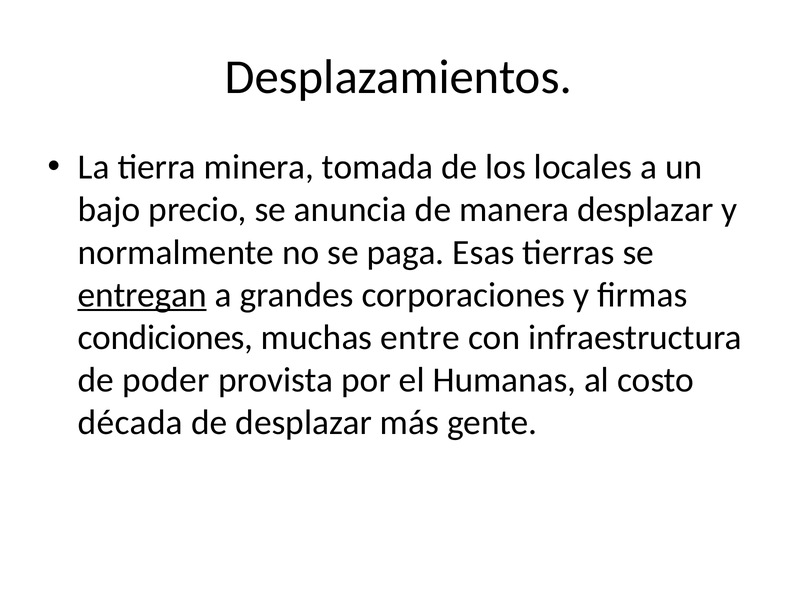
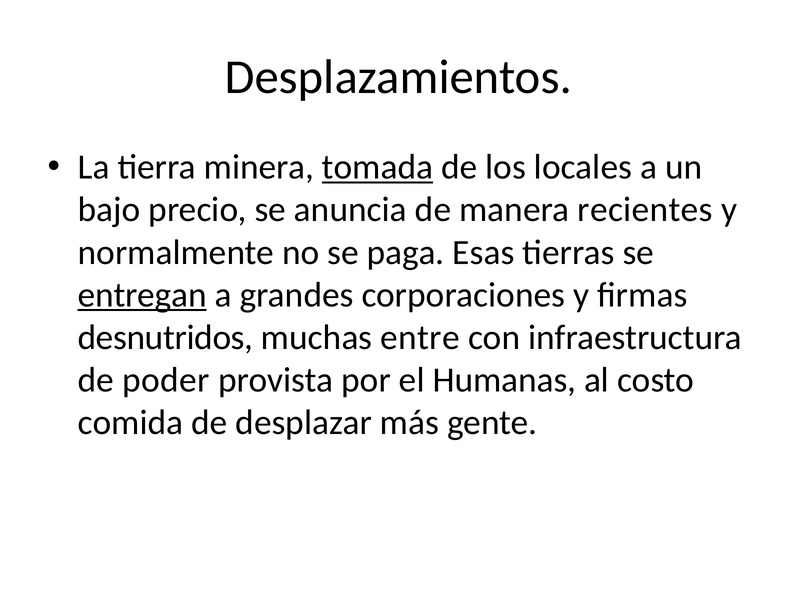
tomada underline: none -> present (378, 167)
manera desplazar: desplazar -> recientes (645, 210)
condiciones: condiciones -> desnutridos (165, 337)
década: década -> comida (130, 422)
